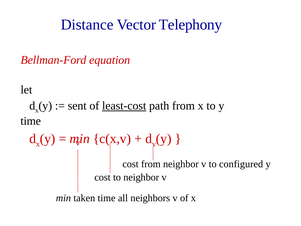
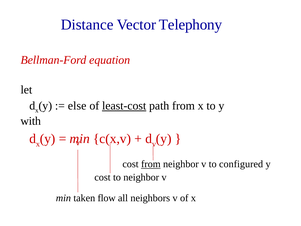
sent: sent -> else (77, 106)
time: time -> with (31, 121)
from underline: none -> present (151, 164)
taken time: time -> flow (107, 198)
